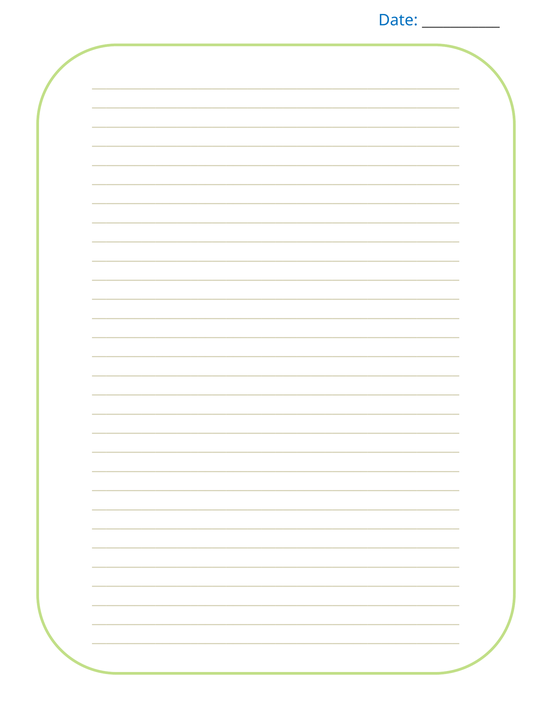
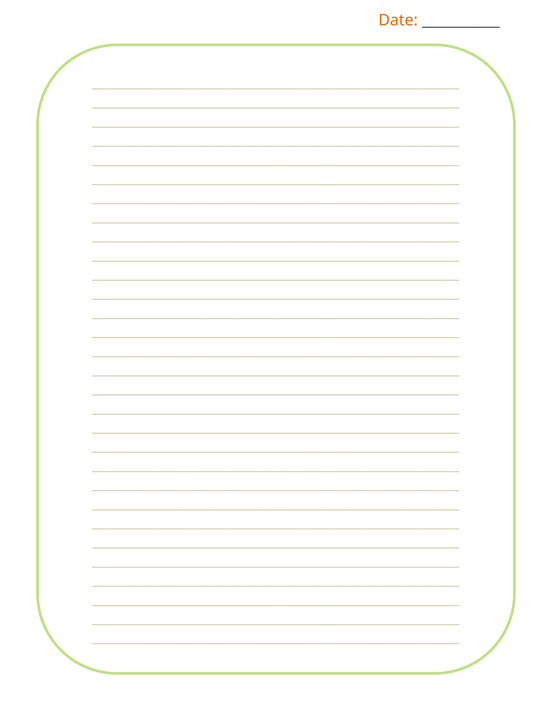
Date colour: blue -> orange (398, 20)
